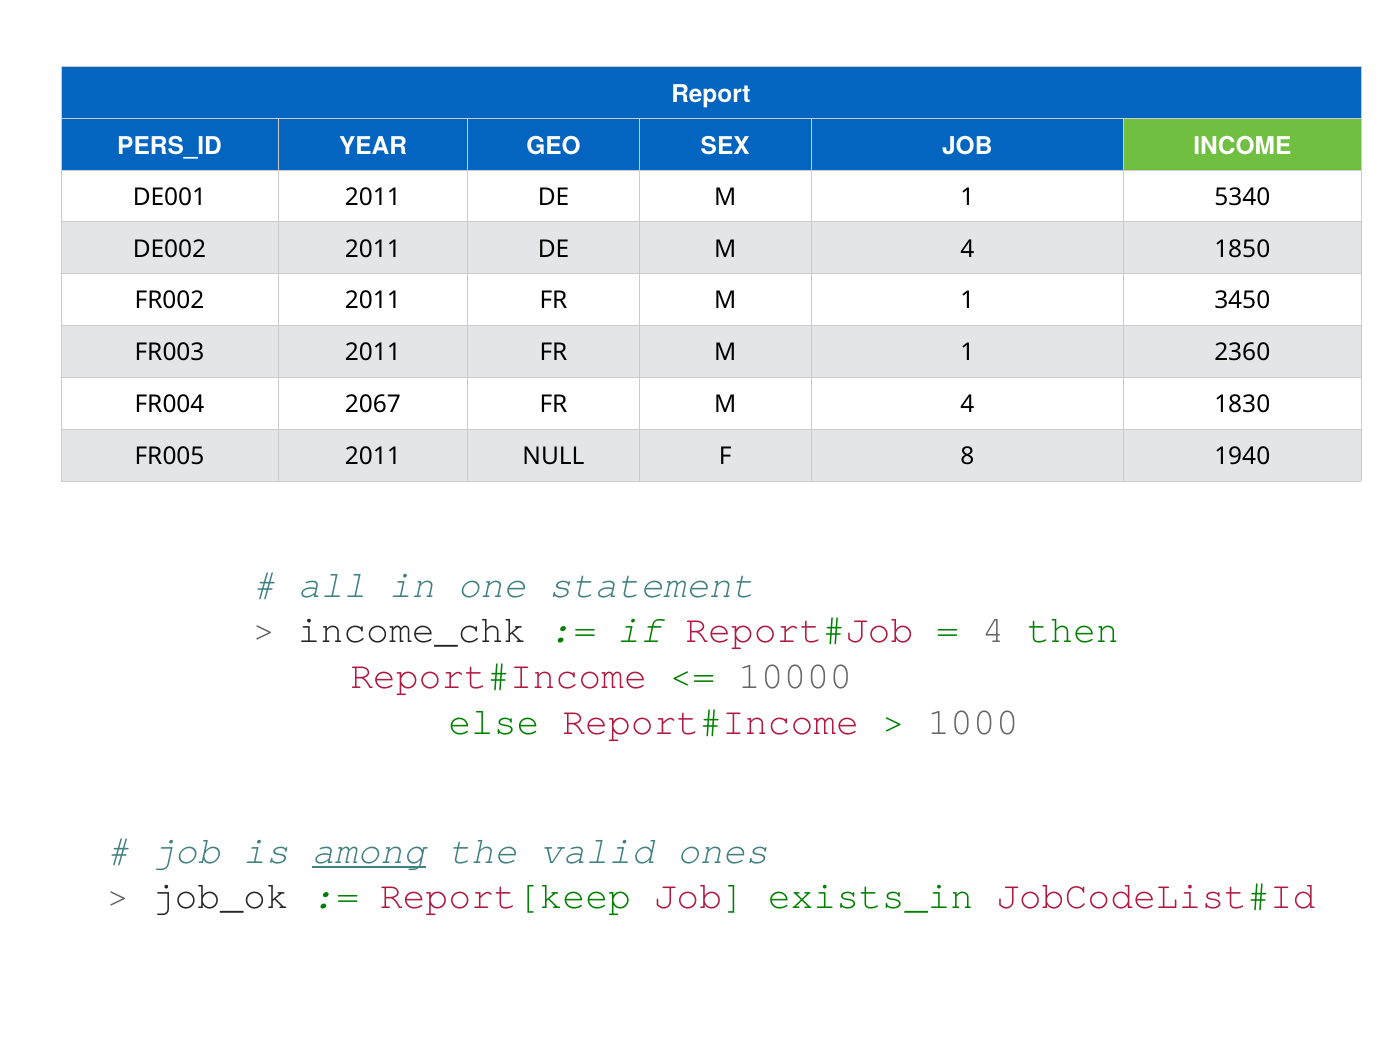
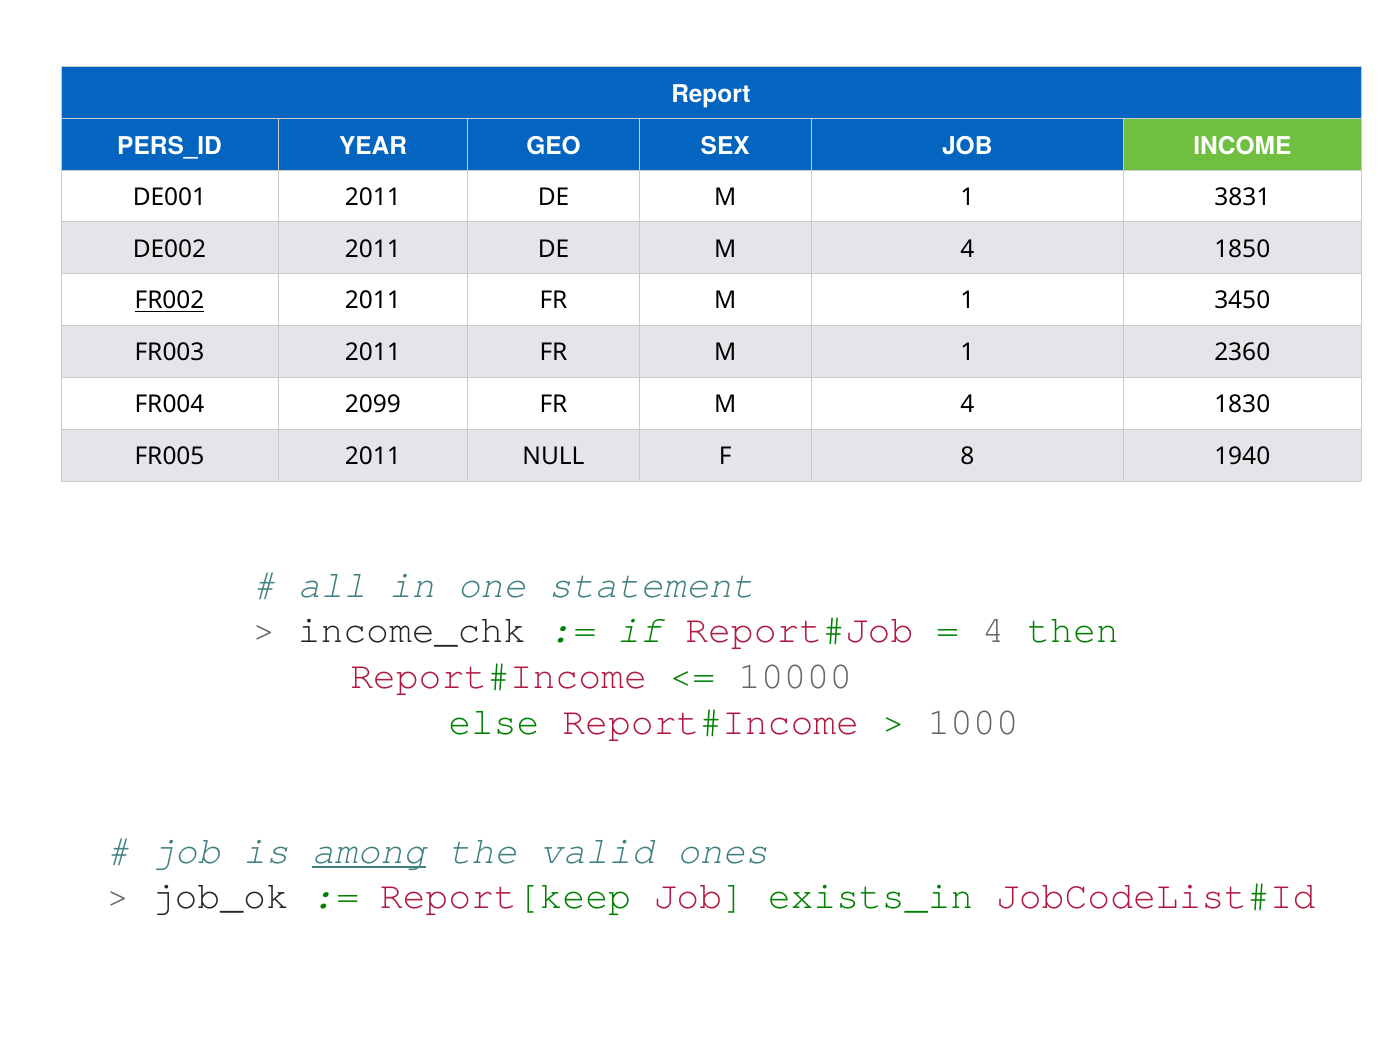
5340: 5340 -> 3831 (1242, 197)
FR002 underline: none -> present (170, 301)
2067: 2067 -> 2099 (373, 404)
